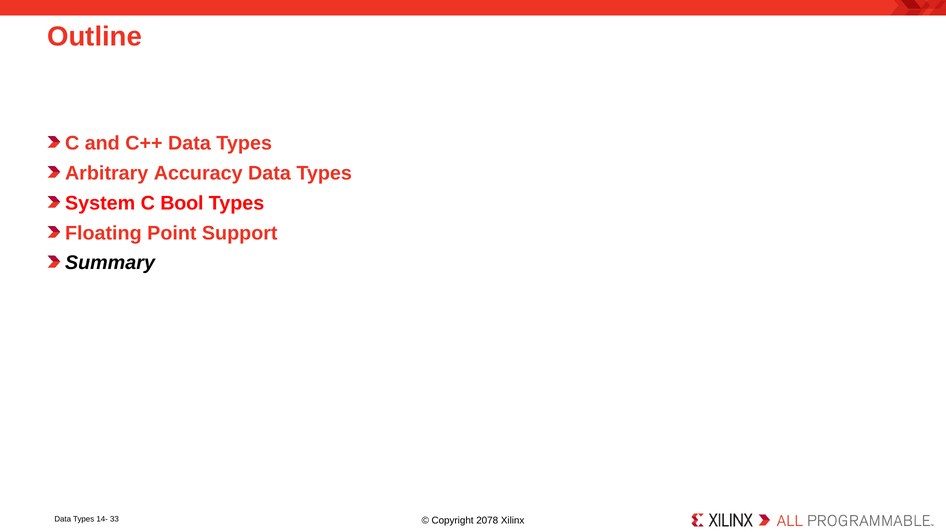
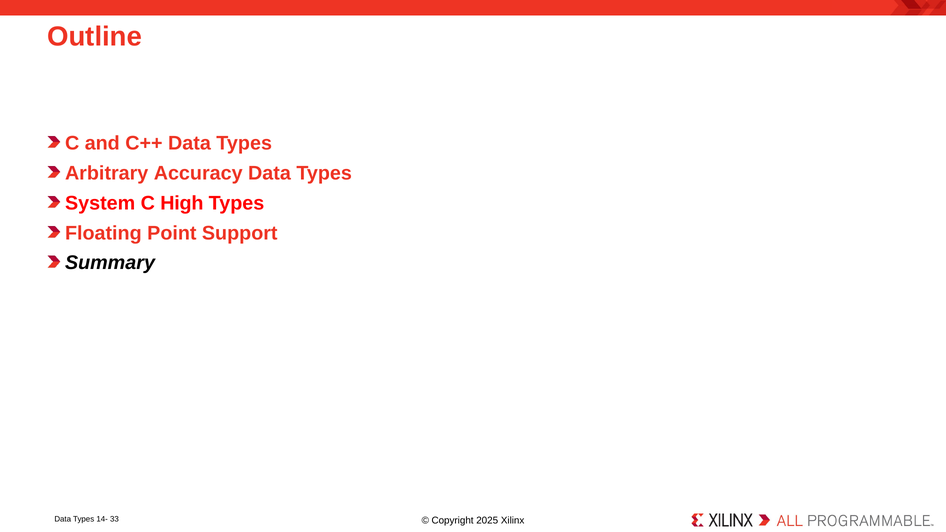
Bool: Bool -> High (182, 203)
2078: 2078 -> 2025 (487, 521)
